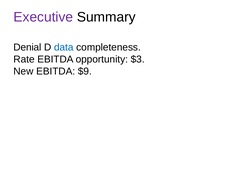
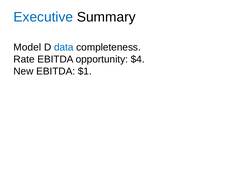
Executive colour: purple -> blue (43, 17)
Denial: Denial -> Model (27, 47)
$3: $3 -> $4 (138, 59)
$9: $9 -> $1 (85, 71)
